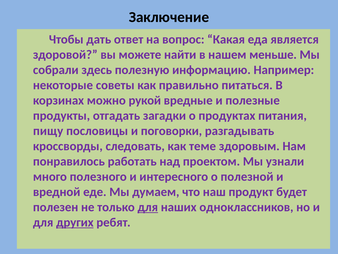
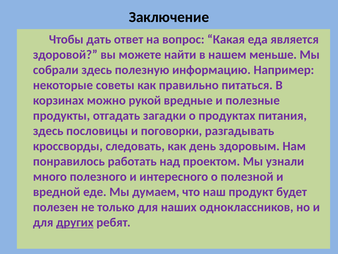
пищу: пищу -> здесь (48, 131)
теме: теме -> день (203, 146)
для underline: present -> none (148, 207)
